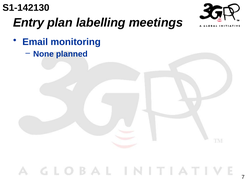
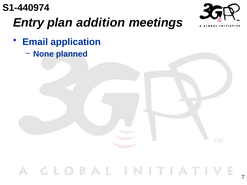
S1-142130: S1-142130 -> S1-440974 (26, 8)
labelling: labelling -> addition (101, 23)
monitoring: monitoring -> application (76, 42)
